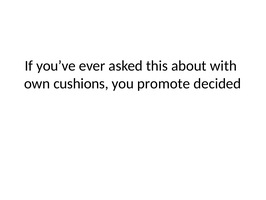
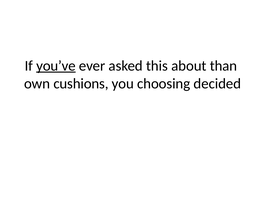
you’ve underline: none -> present (56, 66)
with: with -> than (223, 66)
promote: promote -> choosing (164, 83)
